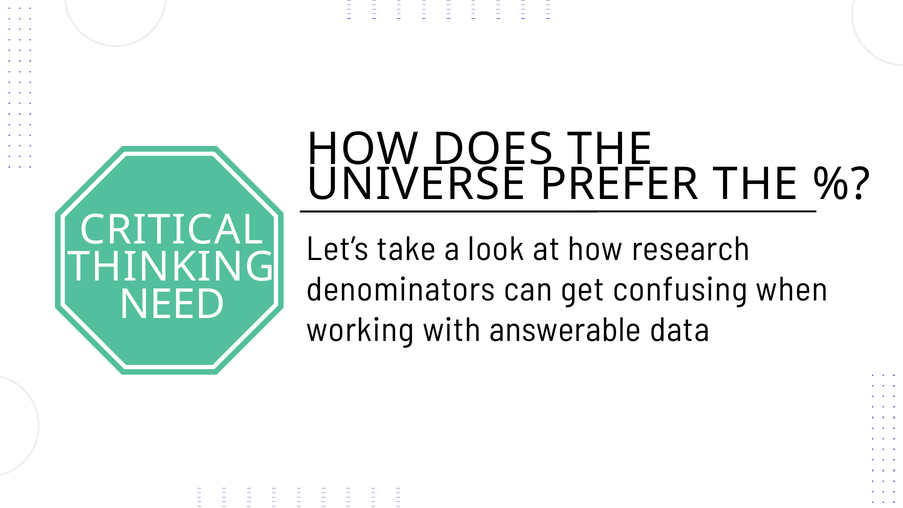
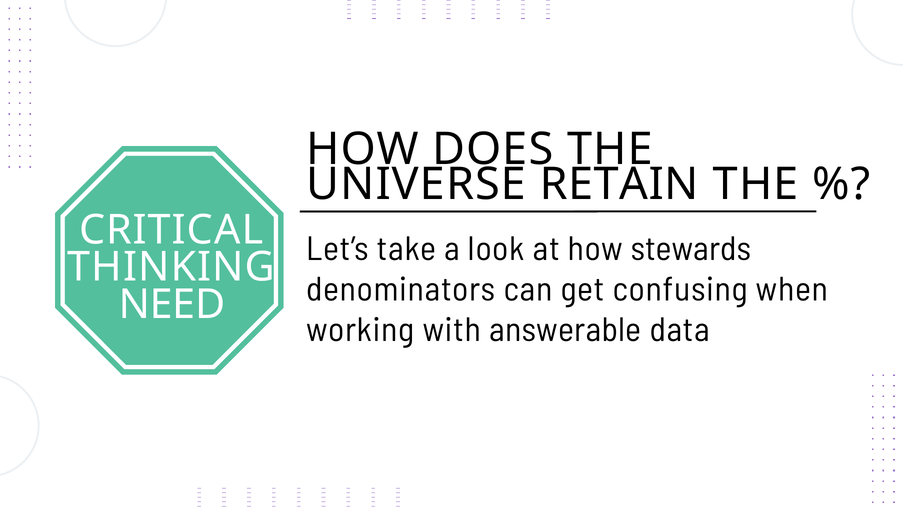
PREFER: PREFER -> RETAIN (619, 184)
research: research -> stewards (691, 249)
